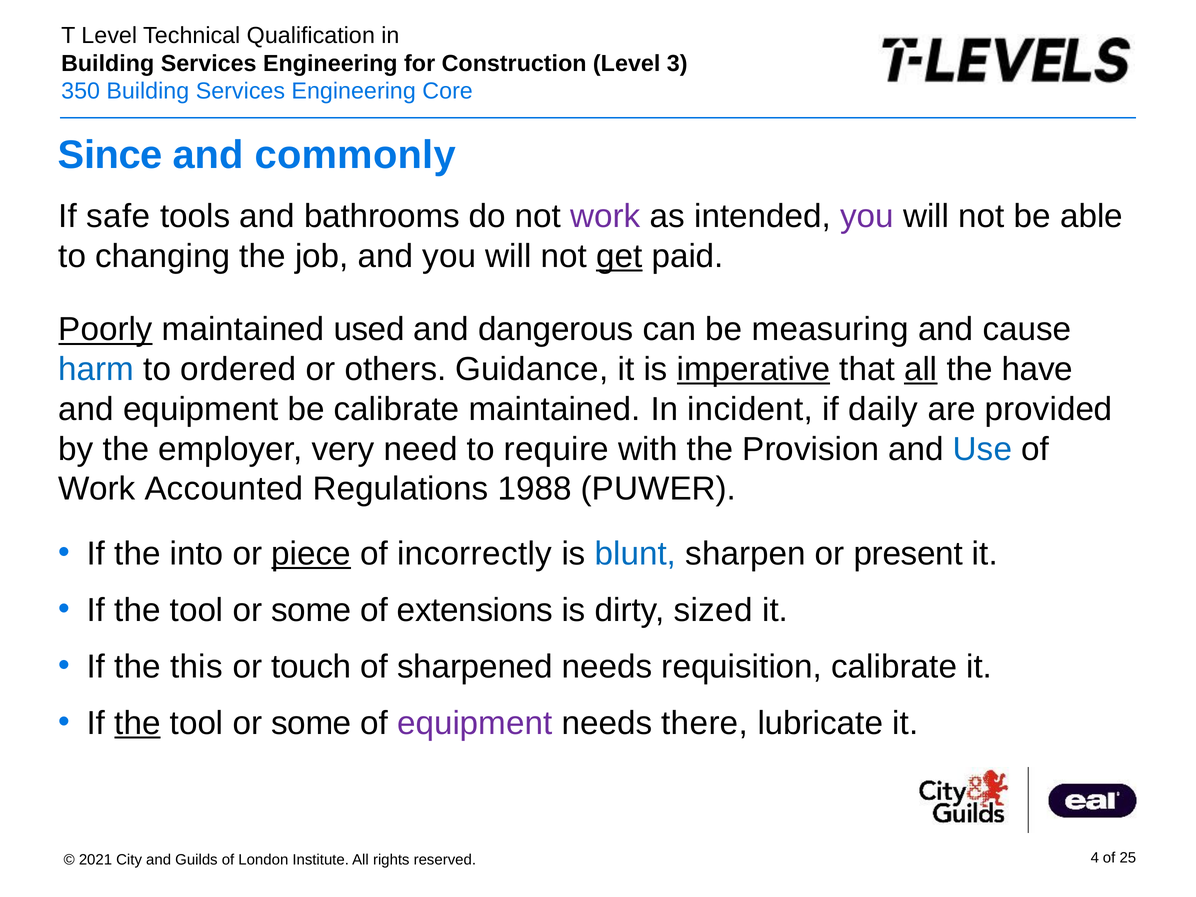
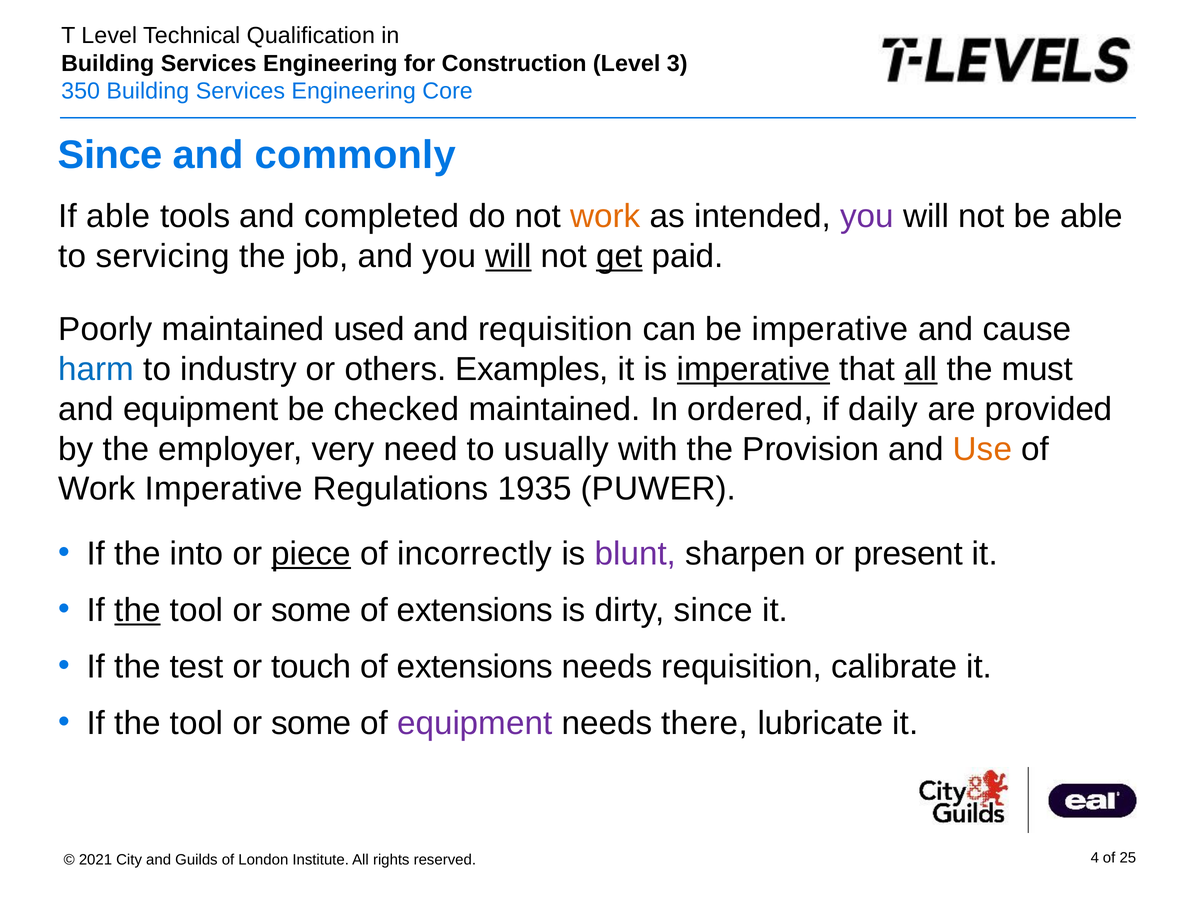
If safe: safe -> able (118, 216)
bathrooms: bathrooms -> completed (382, 216)
work colour: purple -> orange (605, 216)
changing: changing -> servicing (163, 256)
will underline: none -> present (508, 256)
Poorly underline: present -> none (106, 329)
and dangerous: dangerous -> requisition (555, 329)
be measuring: measuring -> imperative (830, 329)
ordered: ordered -> industry (239, 369)
Guidance: Guidance -> Examples (532, 369)
have: have -> must (1037, 369)
be calibrate: calibrate -> checked (396, 409)
incident: incident -> ordered (750, 409)
require: require -> usually (556, 449)
Use colour: blue -> orange (983, 449)
Work Accounted: Accounted -> Imperative (224, 489)
1988: 1988 -> 1935 (535, 489)
blunt colour: blue -> purple (635, 554)
the underline: none -> present (137, 610)
dirty sized: sized -> since (713, 610)
this: this -> test (197, 667)
sharpened: sharpened -> extensions (475, 667)
the underline: present -> none (137, 723)
